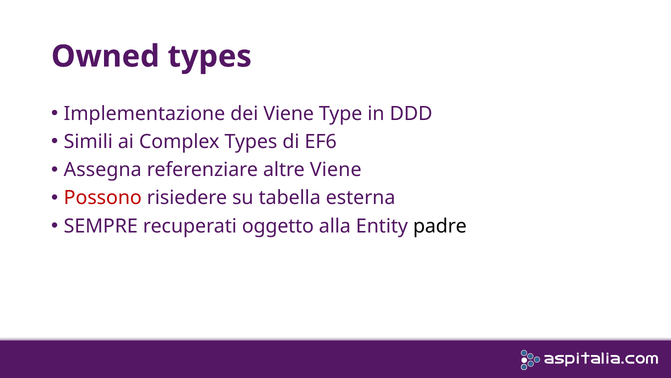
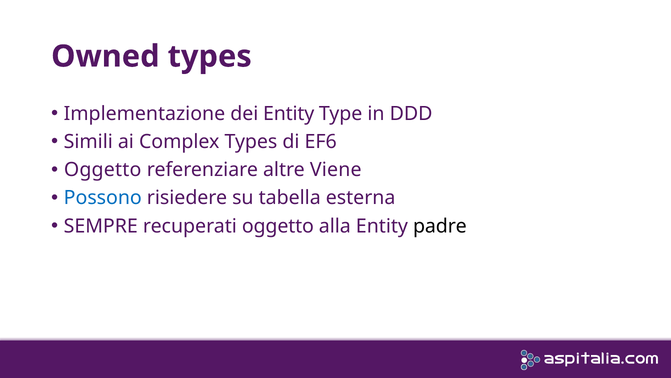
dei Viene: Viene -> Entity (289, 113)
Assegna: Assegna -> Oggetto (103, 170)
Possono colour: red -> blue (103, 198)
